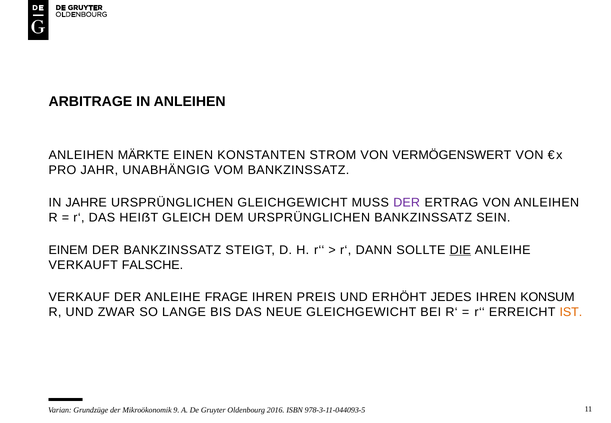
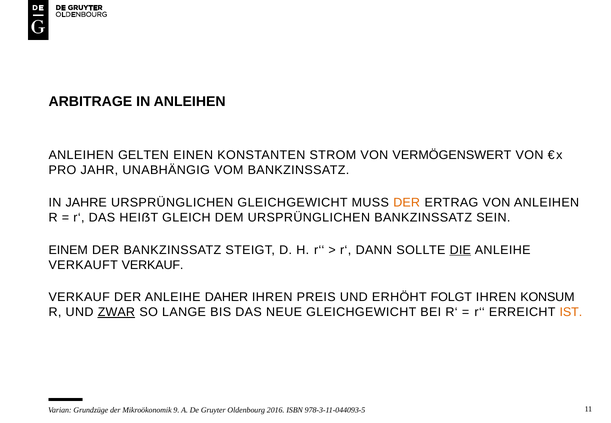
MÄRKTE: MÄRKTE -> GELTEN (143, 155)
DER colour: purple -> orange (407, 203)
VERKAUFT FALSCHE: FALSCHE -> VERKAUF (153, 265)
FRAGE: FRAGE -> DAHER (226, 297)
JEDES: JEDES -> FOLGT (451, 297)
ZWAR underline: none -> present (116, 312)
